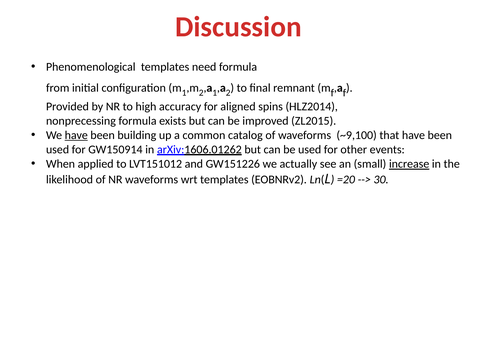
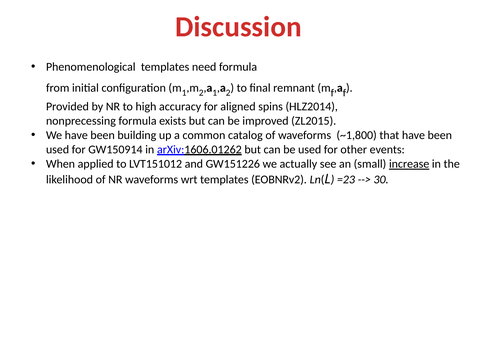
have underline: present -> none (76, 135)
~9,100: ~9,100 -> ~1,800 (357, 135)
=20: =20 -> =23 (346, 180)
